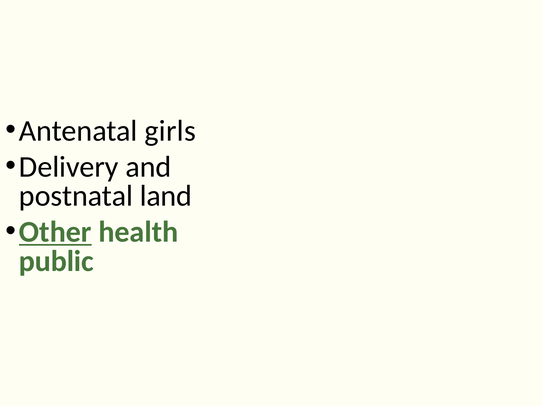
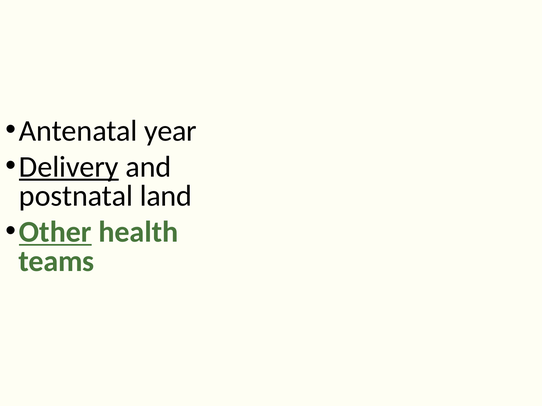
girls: girls -> year (170, 131)
Delivery underline: none -> present (69, 167)
public: public -> teams (56, 262)
